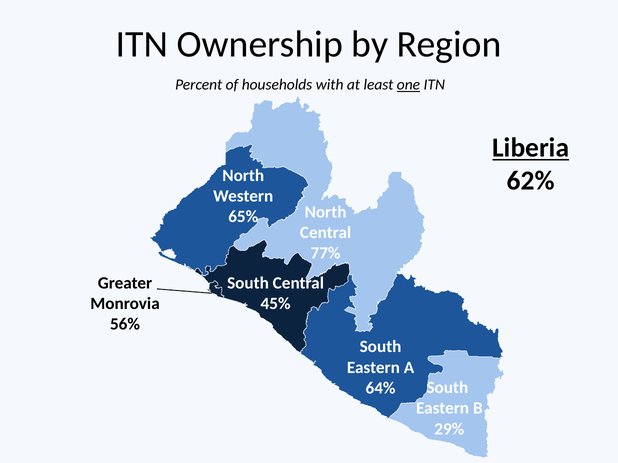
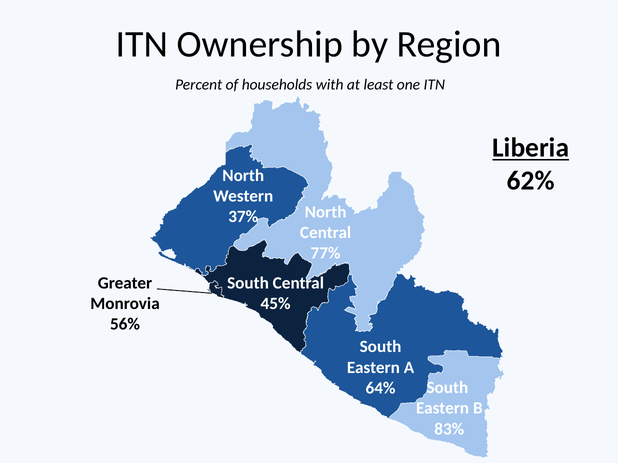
one underline: present -> none (408, 85)
65%: 65% -> 37% (243, 217)
29%: 29% -> 83% (449, 429)
